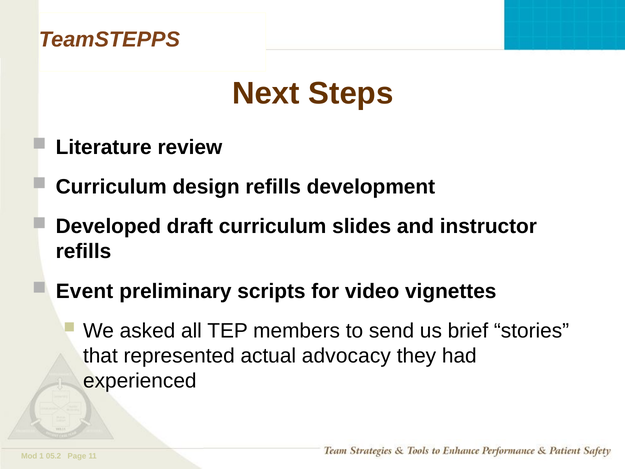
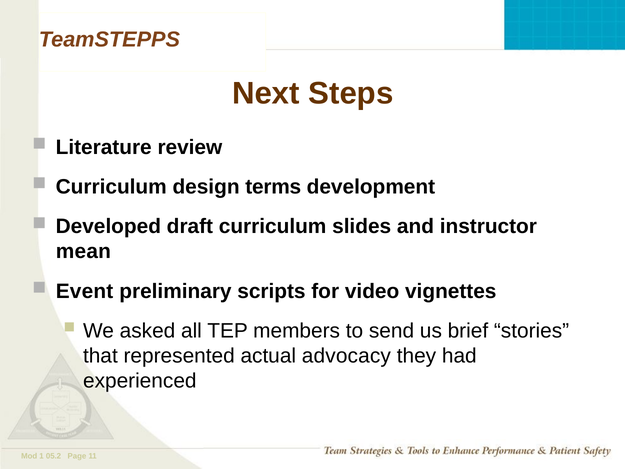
design refills: refills -> terms (273, 187)
refills: refills -> mean (83, 251)
